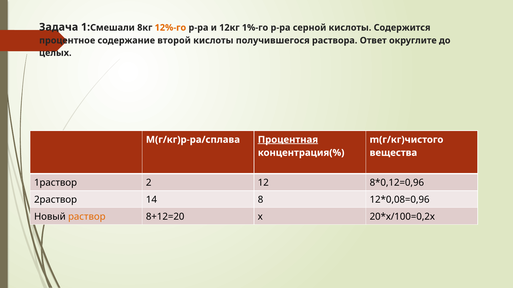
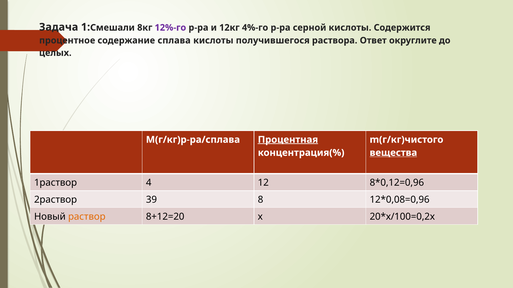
12%-го colour: orange -> purple (170, 28)
1%-го: 1%-го -> 4%-го (255, 28)
второй: второй -> сплава (174, 41)
вещества underline: none -> present (393, 153)
2: 2 -> 4 (149, 183)
14: 14 -> 39 (151, 200)
